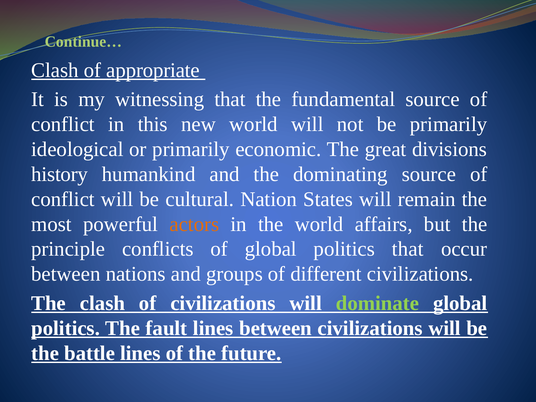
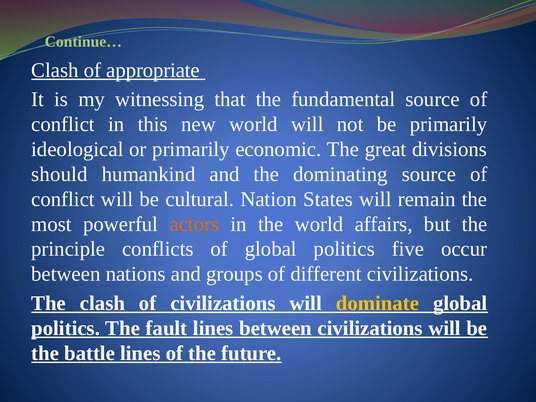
history: history -> should (59, 174)
politics that: that -> five (408, 249)
dominate colour: light green -> yellow (377, 303)
